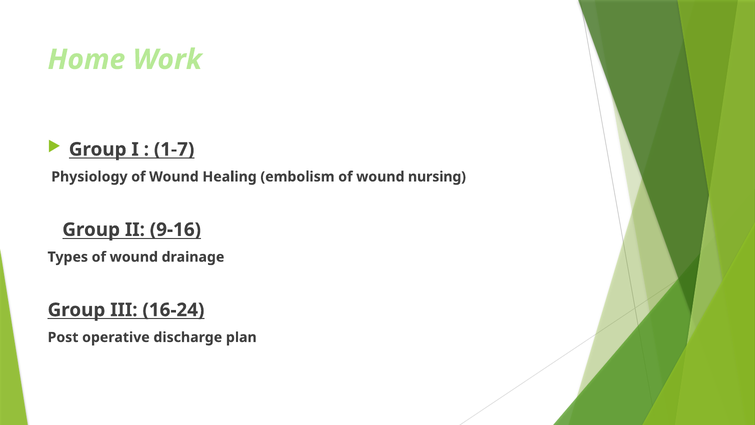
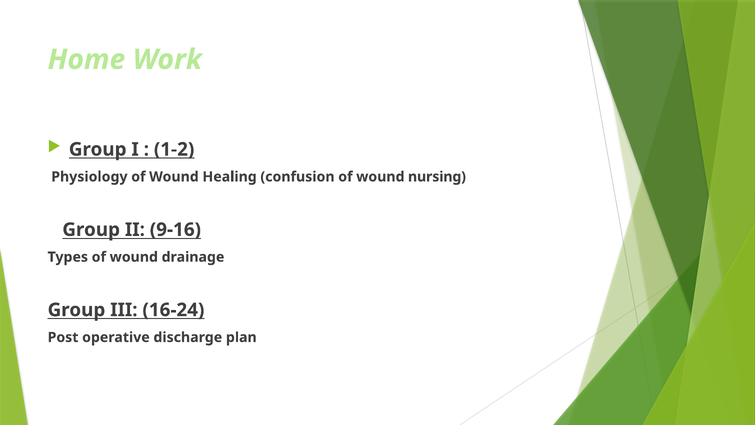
1-7: 1-7 -> 1-2 (174, 149)
embolism: embolism -> confusion (297, 177)
